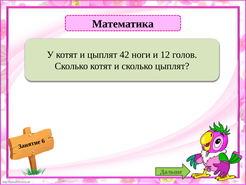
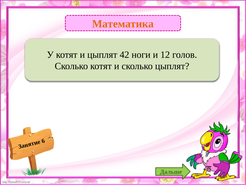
Математика colour: black -> orange (123, 24)
